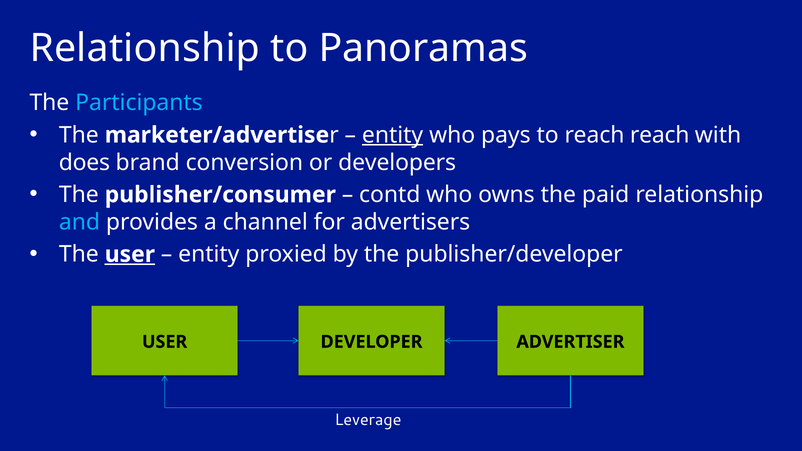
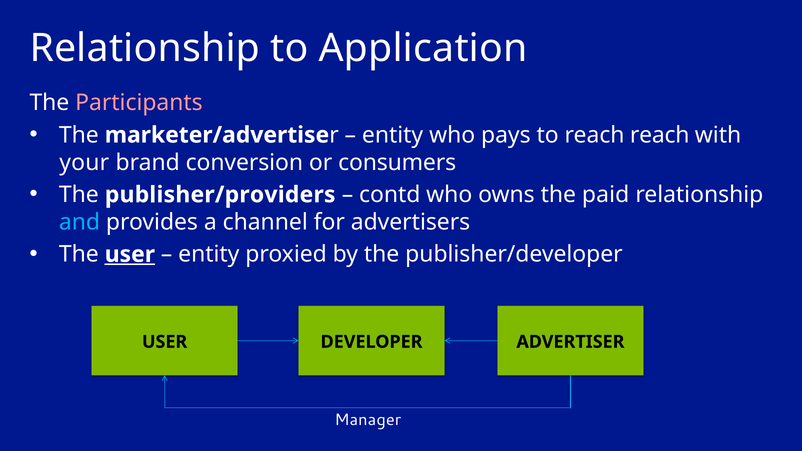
Panoramas: Panoramas -> Application (423, 49)
Participants colour: light blue -> pink (139, 103)
entity underline: present -> none (393, 135)
does: does -> your (84, 163)
developers: developers -> consumers (397, 163)
publisher/consumer: publisher/consumer -> publisher/providers (220, 195)
Leverage: Leverage -> Manager (368, 420)
